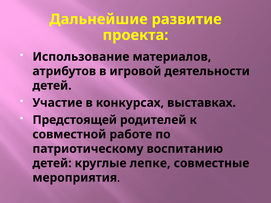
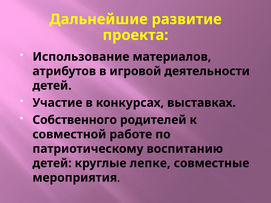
Предстоящей: Предстоящей -> Собственного (75, 120)
